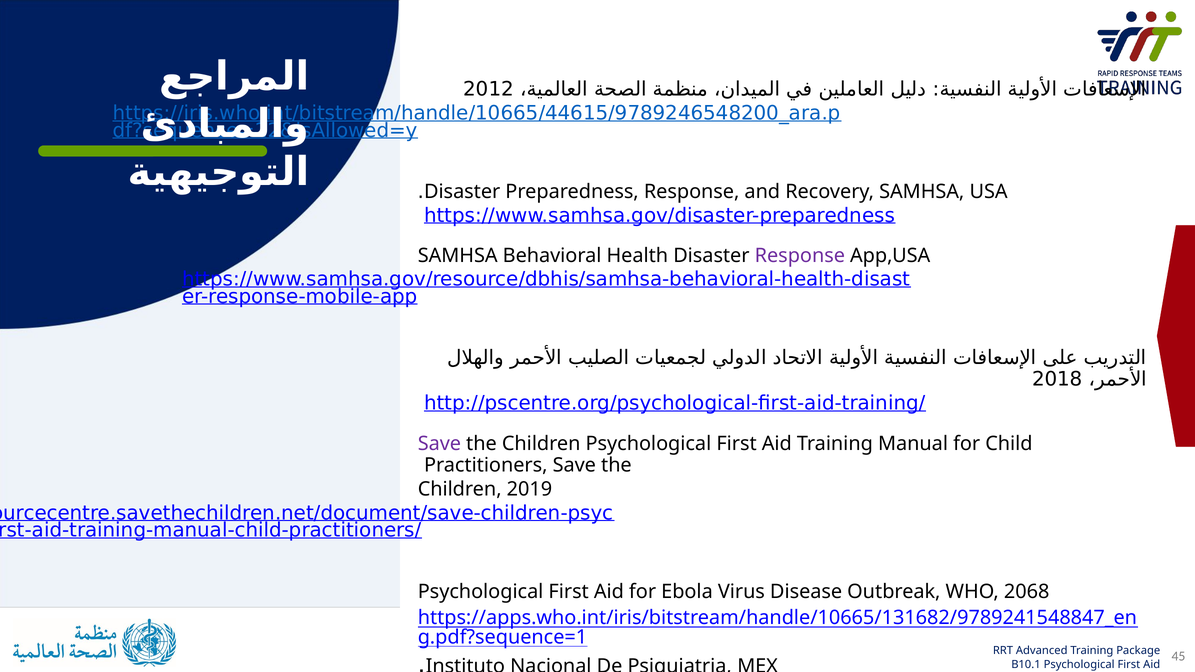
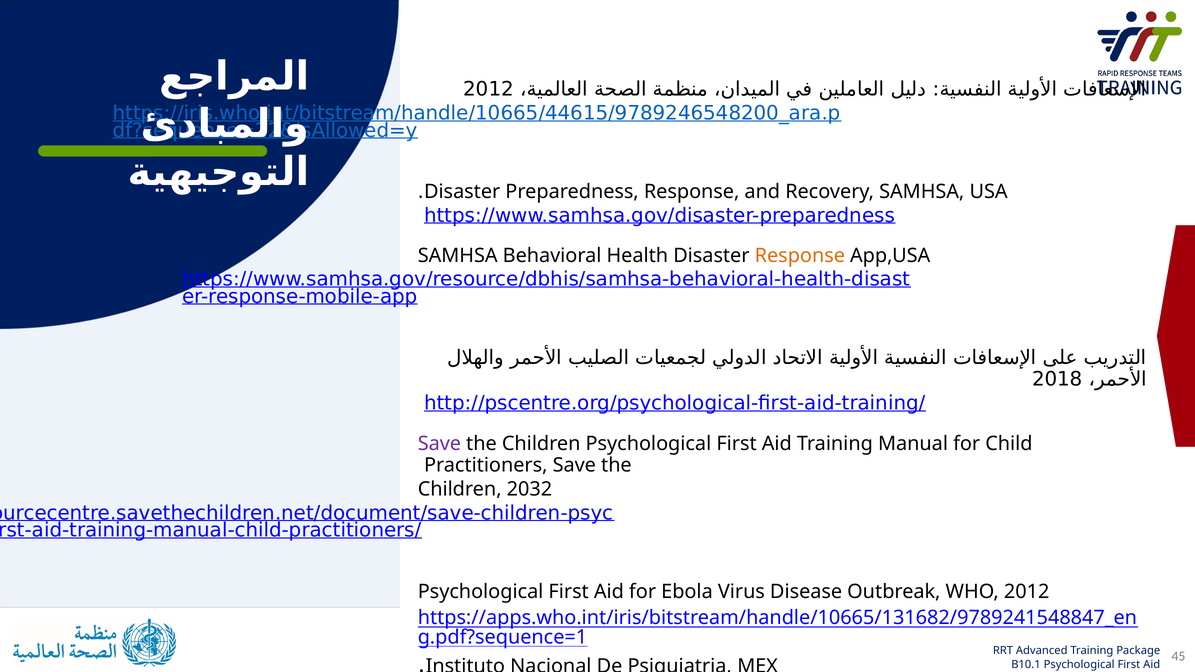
Response colour: purple -> orange (800, 256)
2019: 2019 -> 2032 (529, 489)
WHO 2068: 2068 -> 2012 (1027, 592)
